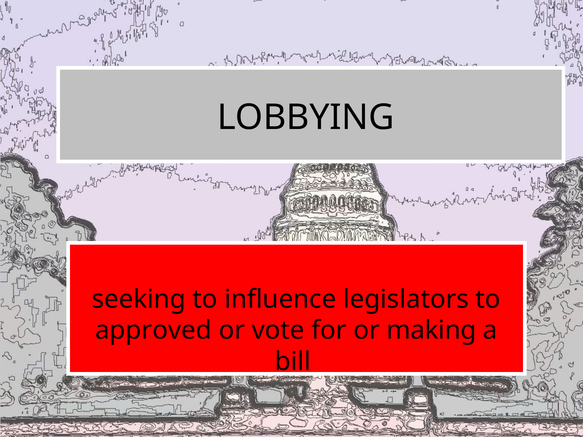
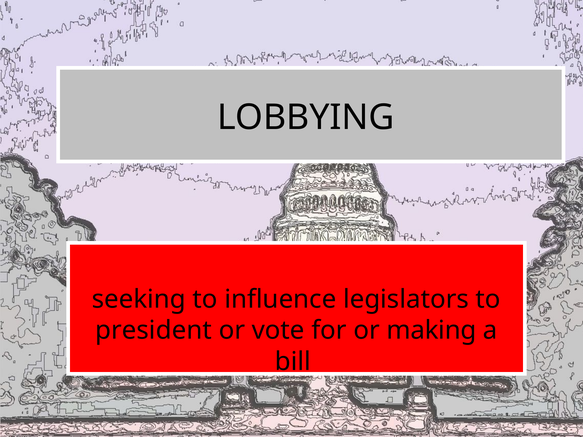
approved: approved -> president (153, 331)
